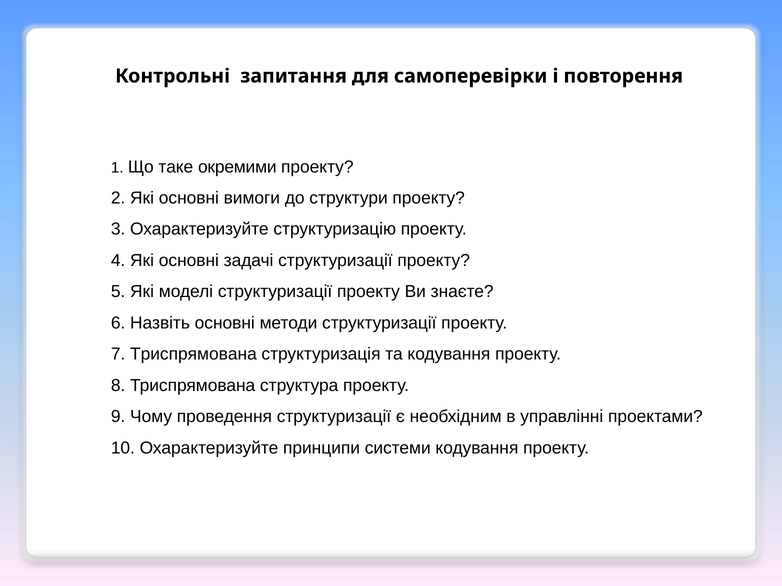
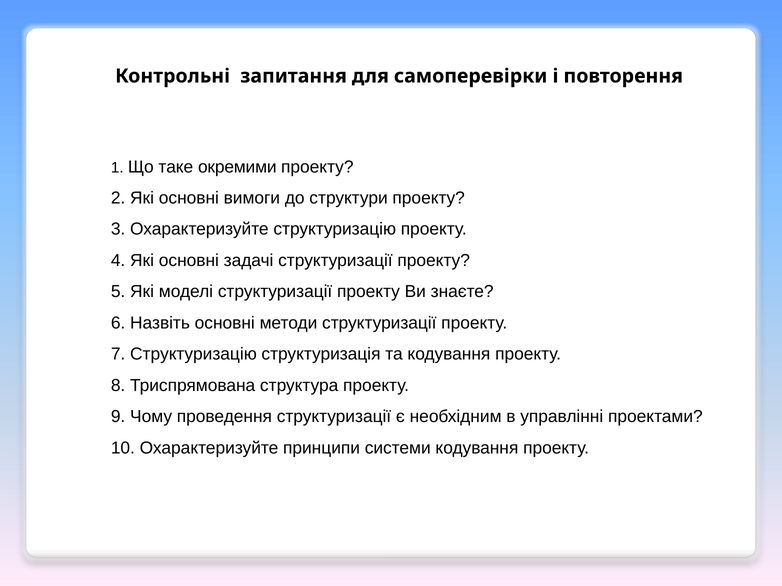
7 Триспрямована: Триспрямована -> Структуризацію (193, 354)
